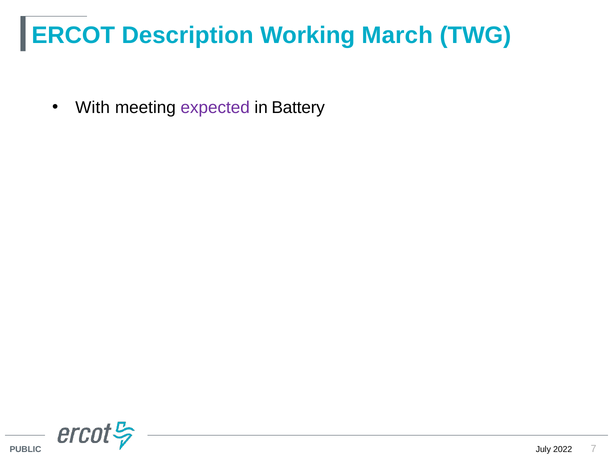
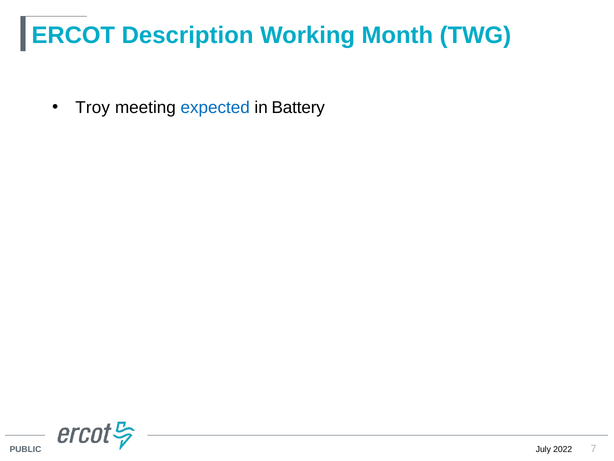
March: March -> Month (397, 35)
With: With -> Troy (93, 108)
expected colour: purple -> blue (215, 108)
